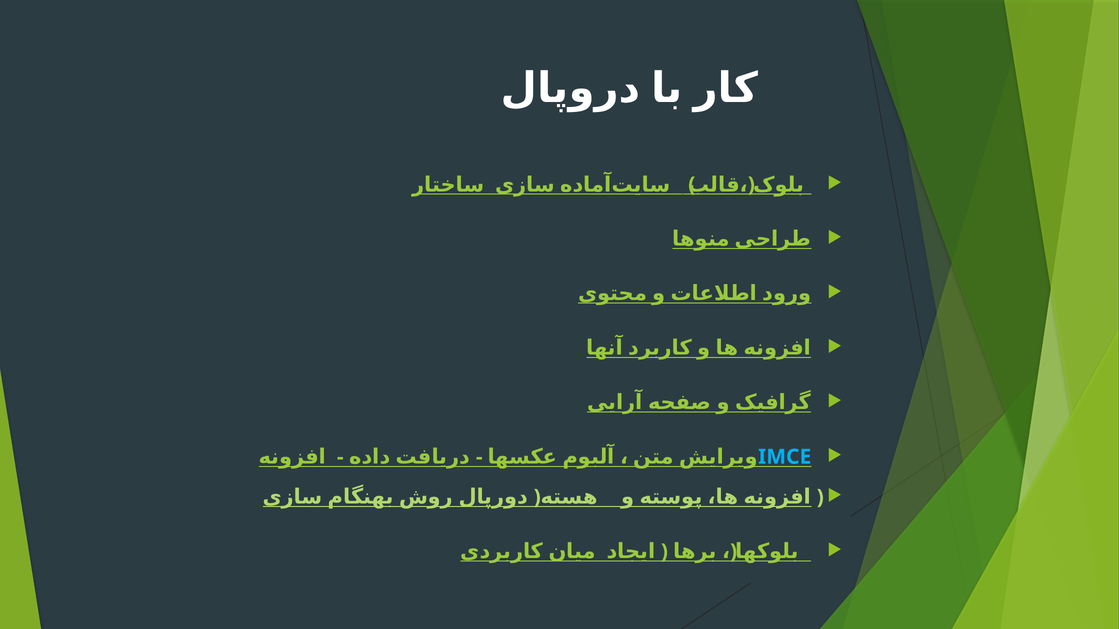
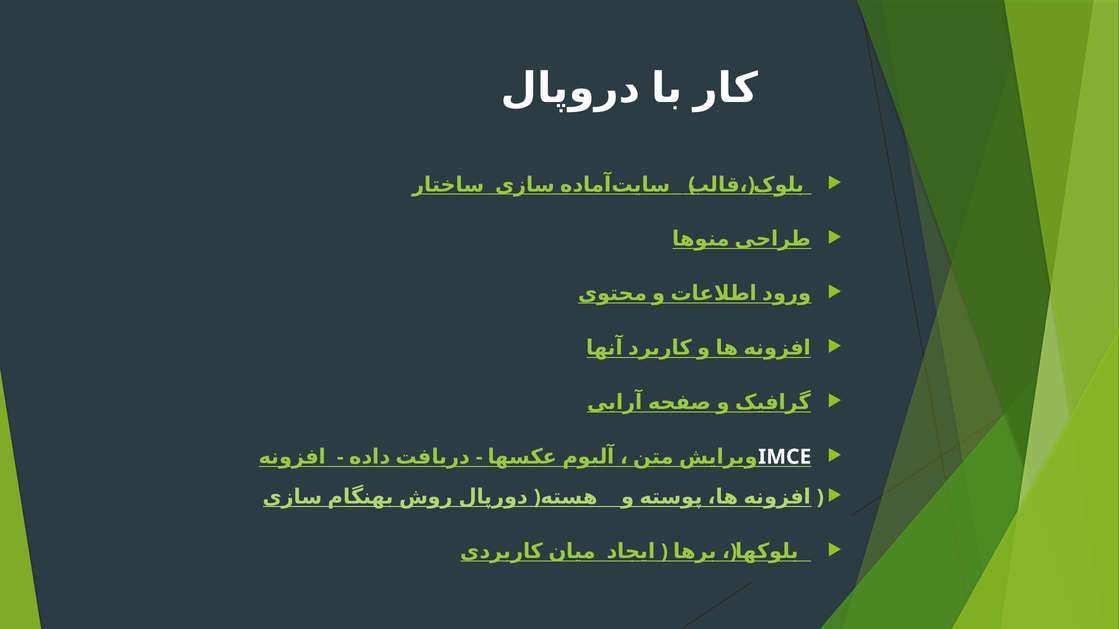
IMCE colour: light blue -> white (785, 457)
